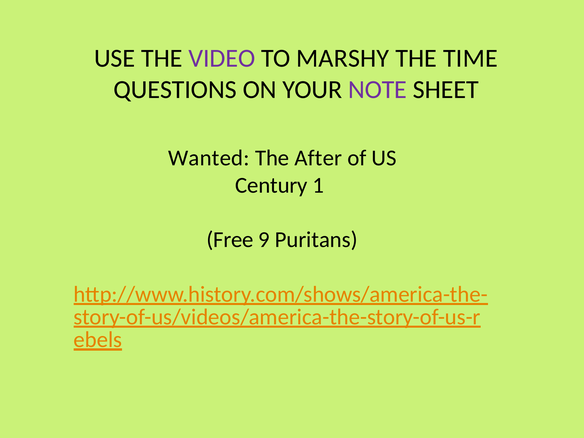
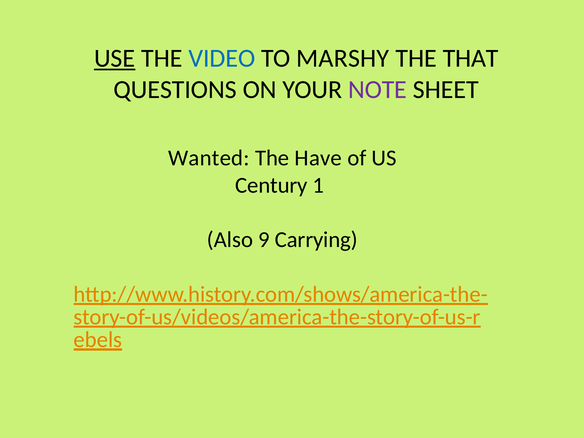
USE underline: none -> present (115, 58)
VIDEO colour: purple -> blue (222, 58)
TIME: TIME -> THAT (471, 58)
After: After -> Have (318, 158)
Free: Free -> Also (230, 240)
Puritans: Puritans -> Carrying (316, 240)
